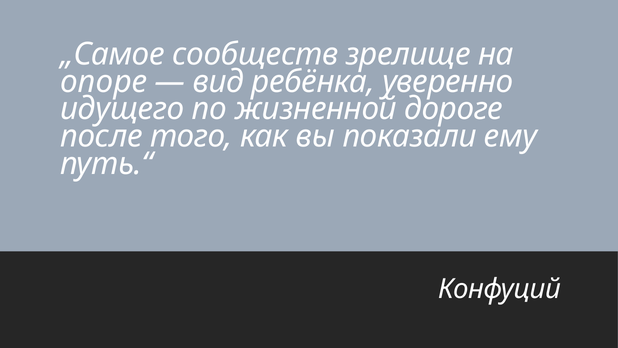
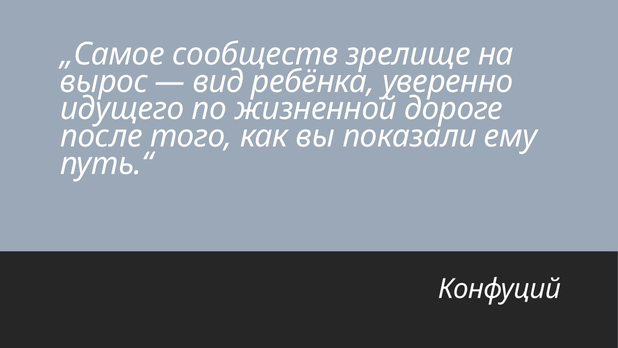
опоре: опоре -> вырос (104, 82)
